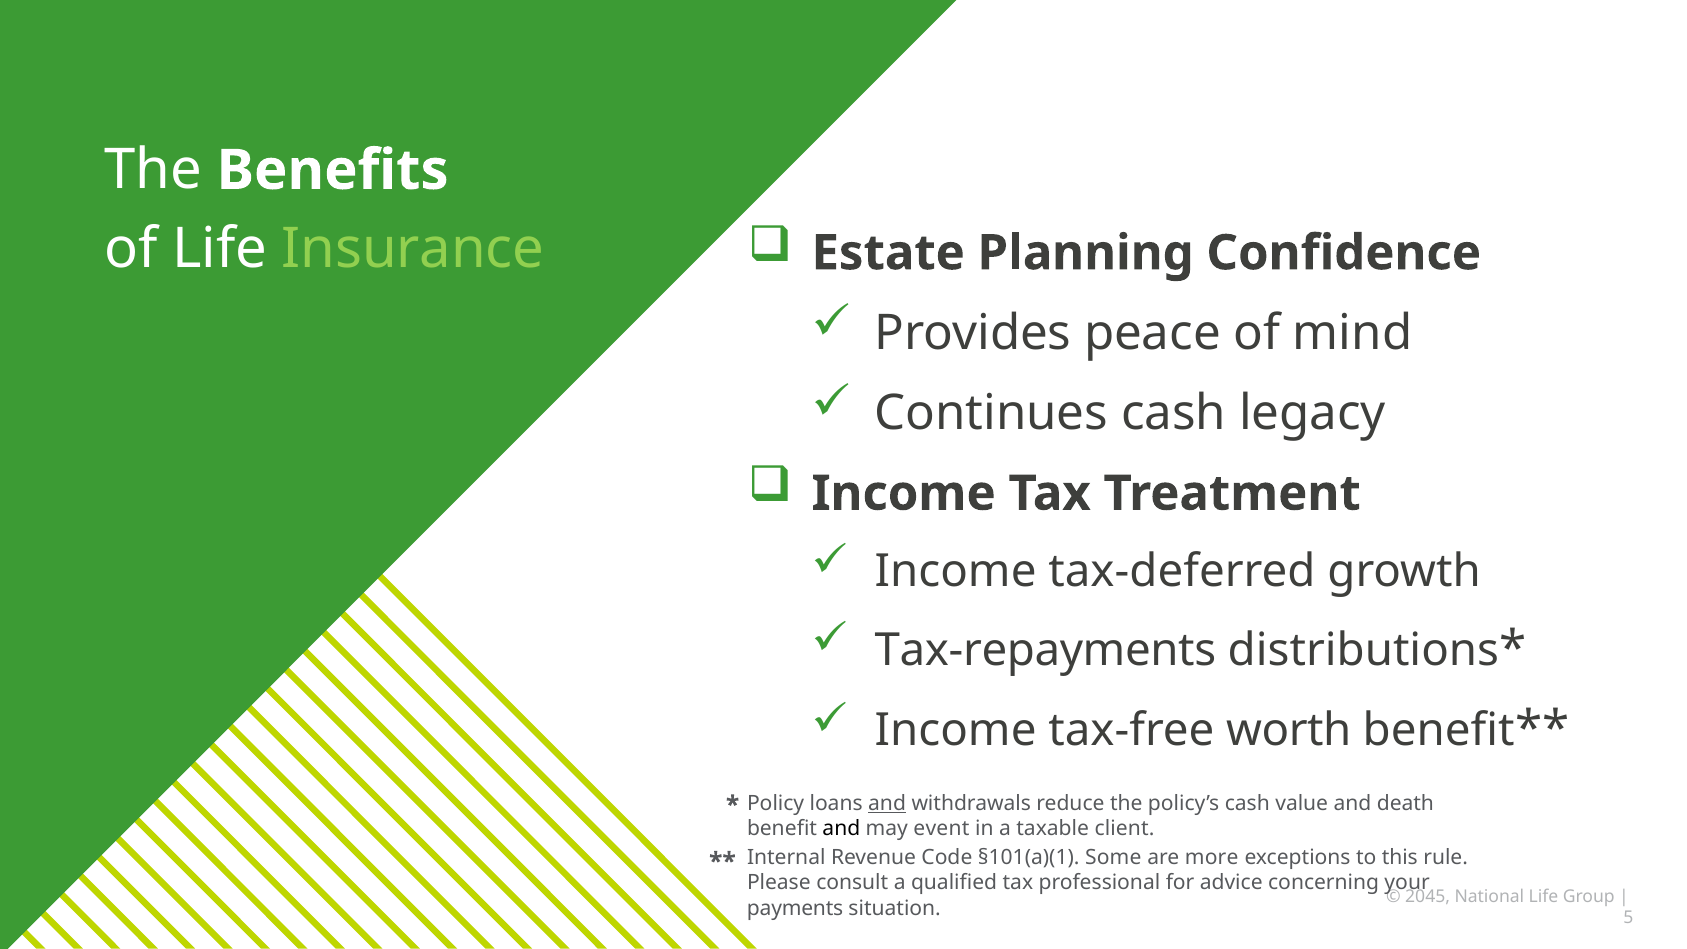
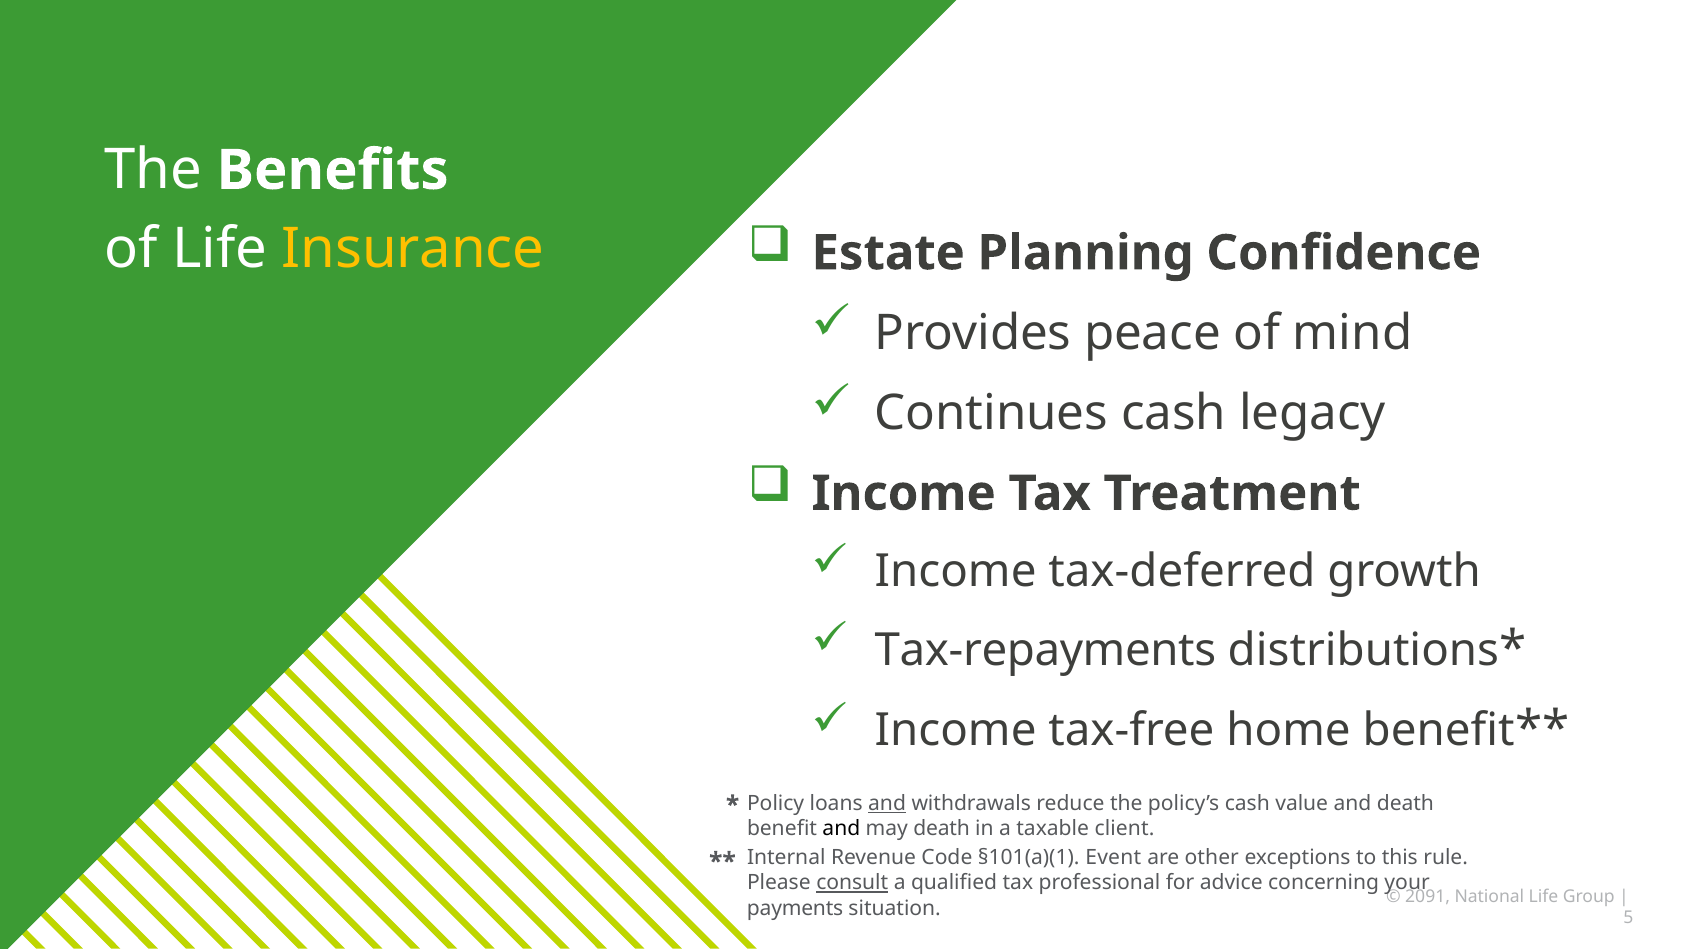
Insurance colour: light green -> yellow (413, 248)
worth: worth -> home (1289, 731)
may event: event -> death (942, 829)
Some: Some -> Event (1113, 857)
more: more -> other (1212, 857)
consult underline: none -> present (852, 883)
2045: 2045 -> 2091 (1428, 896)
